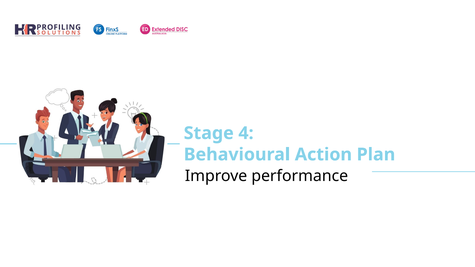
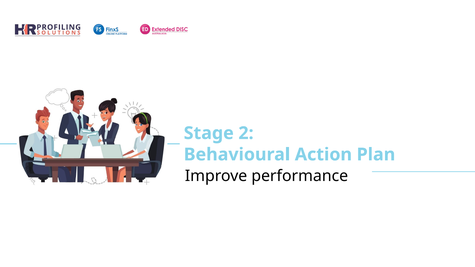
4: 4 -> 2 (246, 133)
